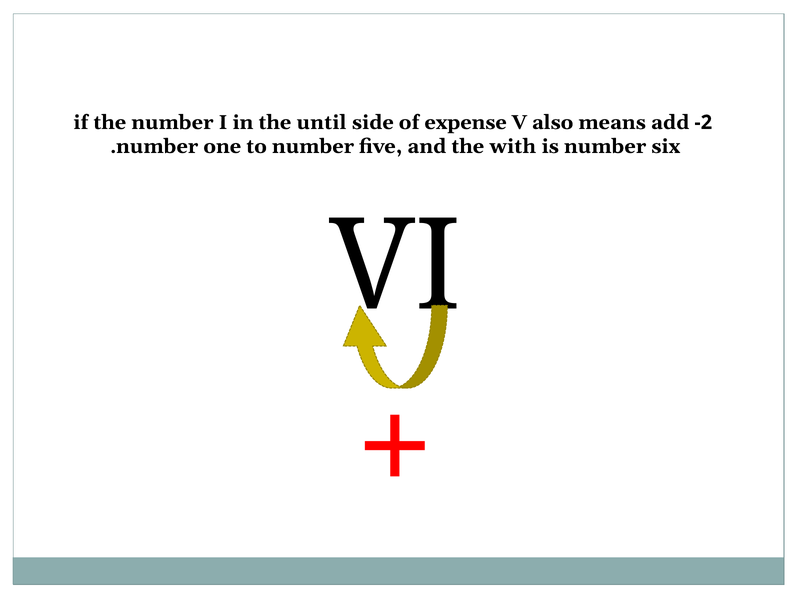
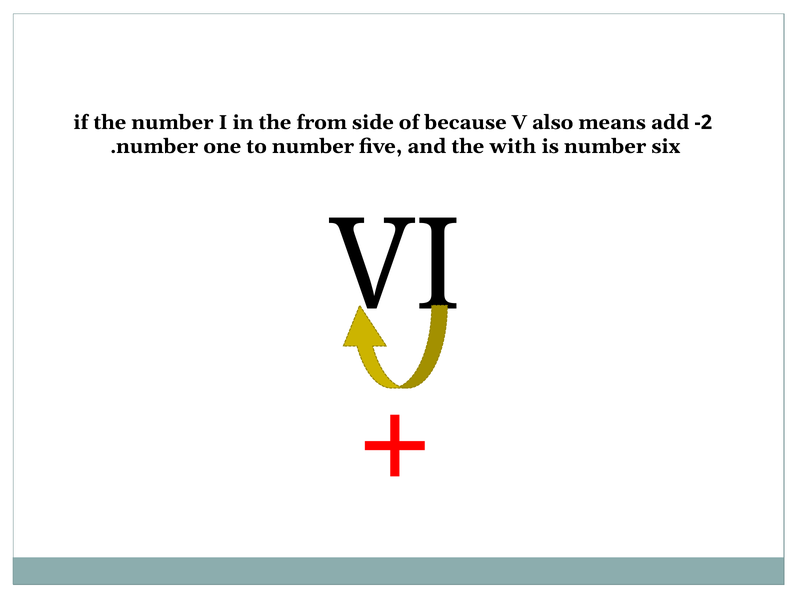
until: until -> from (322, 123)
expense: expense -> because (466, 123)
